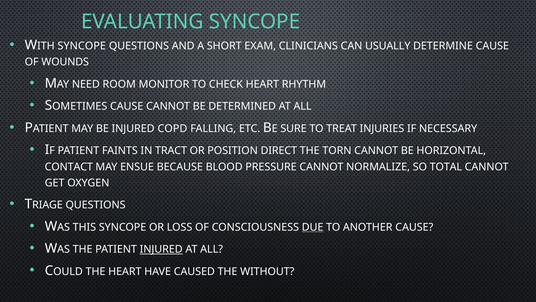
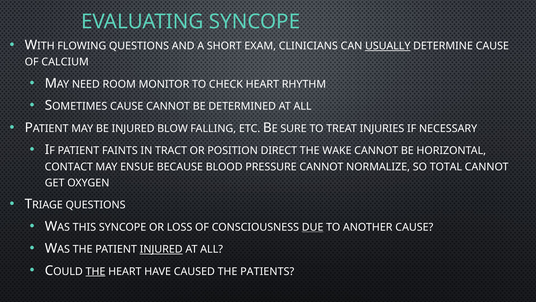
SYNCOPE: SYNCOPE -> FLOWING (82, 46)
USUALLY underline: none -> present (388, 46)
WOUNDS: WOUNDS -> CALCIUM (65, 62)
COPD: COPD -> BLOW (173, 128)
TORN: TORN -> WAKE (337, 150)
THE underline: none -> present (96, 271)
WITHOUT: WITHOUT -> PATIENTS (267, 271)
